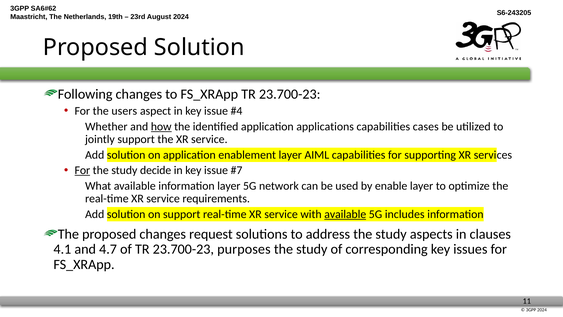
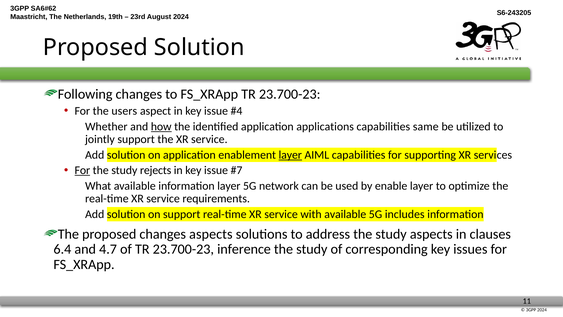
cases: cases -> same (426, 126)
layer underline: none -> present (290, 155)
decide: decide -> rejects (156, 170)
available underline: present -> none (345, 214)
changes request: request -> aspects (211, 234)
4.1: 4.1 -> 6.4 (62, 249)
purposes: purposes -> inference (244, 249)
